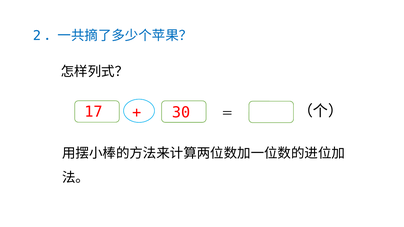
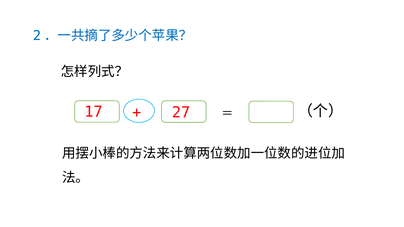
30: 30 -> 27 (181, 113)
